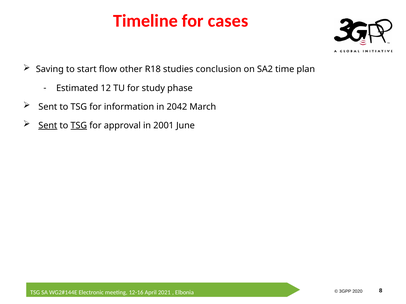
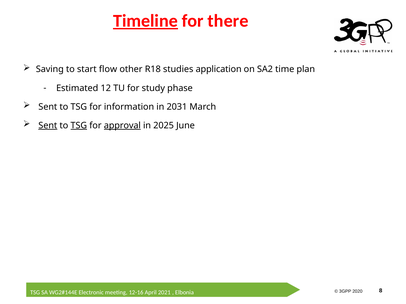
Timeline underline: none -> present (145, 21)
cases: cases -> there (228, 21)
conclusion: conclusion -> application (219, 69)
2042: 2042 -> 2031 (177, 107)
approval underline: none -> present (122, 126)
2001: 2001 -> 2025 (164, 126)
